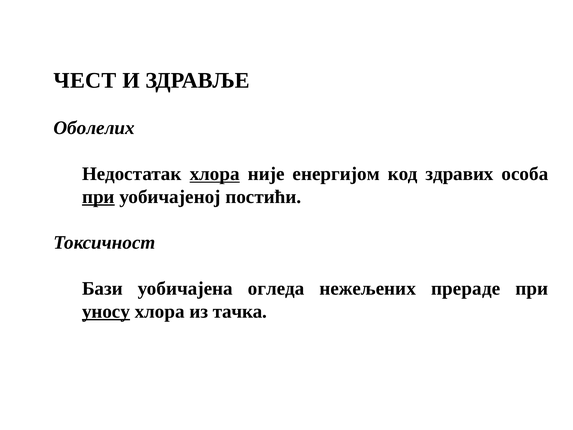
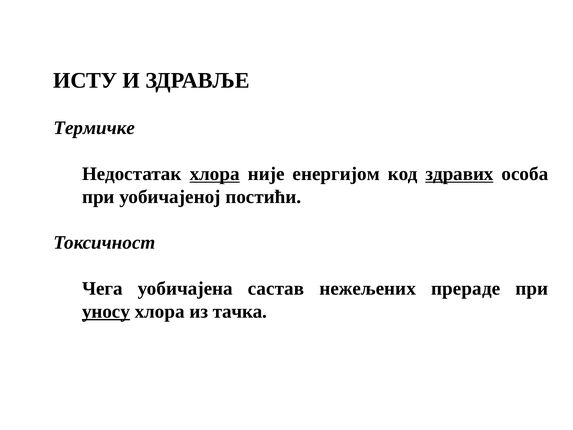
ЧЕСТ: ЧЕСТ -> ИСТУ (85, 80)
Оболелих: Оболелих -> Термичке (94, 128)
здравих underline: none -> present (459, 174)
при underline: present -> none (98, 197)
Бази: Бази -> Чега (102, 288)
огледа: огледа -> састав (276, 288)
